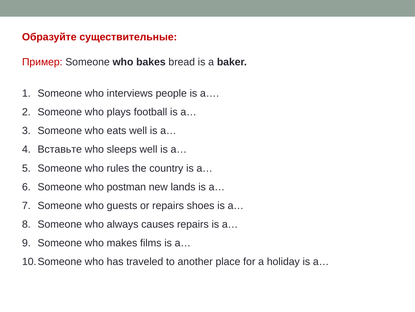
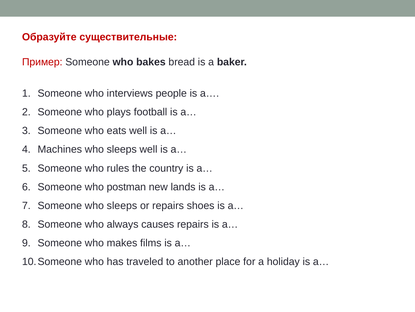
Вставьте: Вставьте -> Machines (60, 149)
Someone who guests: guests -> sleeps (122, 205)
